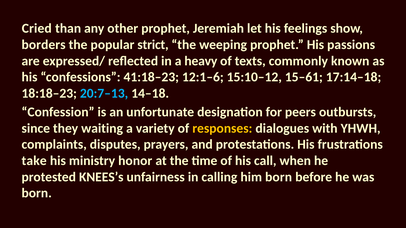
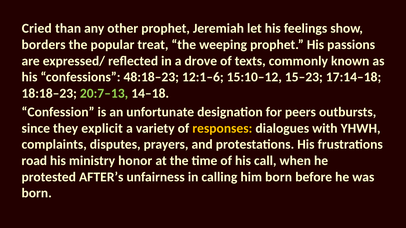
strict: strict -> treat (153, 45)
heavy: heavy -> drove (201, 61)
41:18–23: 41:18–23 -> 48:18–23 (151, 77)
15–61: 15–61 -> 15–23 (304, 77)
20:7–13 colour: light blue -> light green (104, 93)
waiting: waiting -> explicit (102, 129)
take: take -> road (34, 161)
KNEES’s: KNEES’s -> AFTER’s (101, 177)
